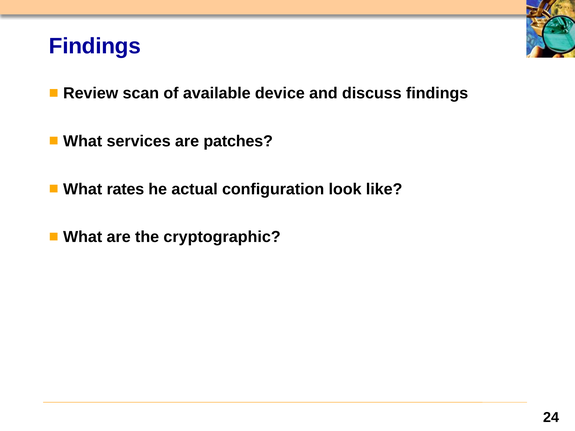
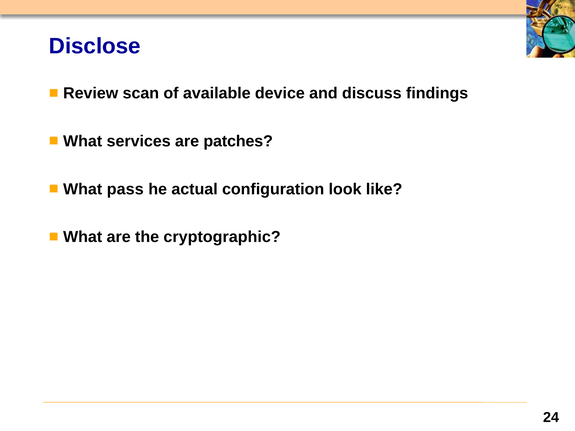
Findings: Findings -> Disclose (95, 46)
rates: rates -> pass (125, 189)
